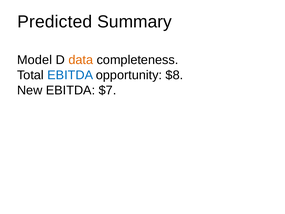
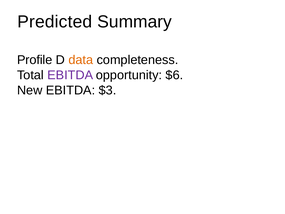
Model: Model -> Profile (35, 60)
EBITDA colour: blue -> purple (70, 75)
$8: $8 -> $6 (174, 75)
$7: $7 -> $3 (108, 90)
